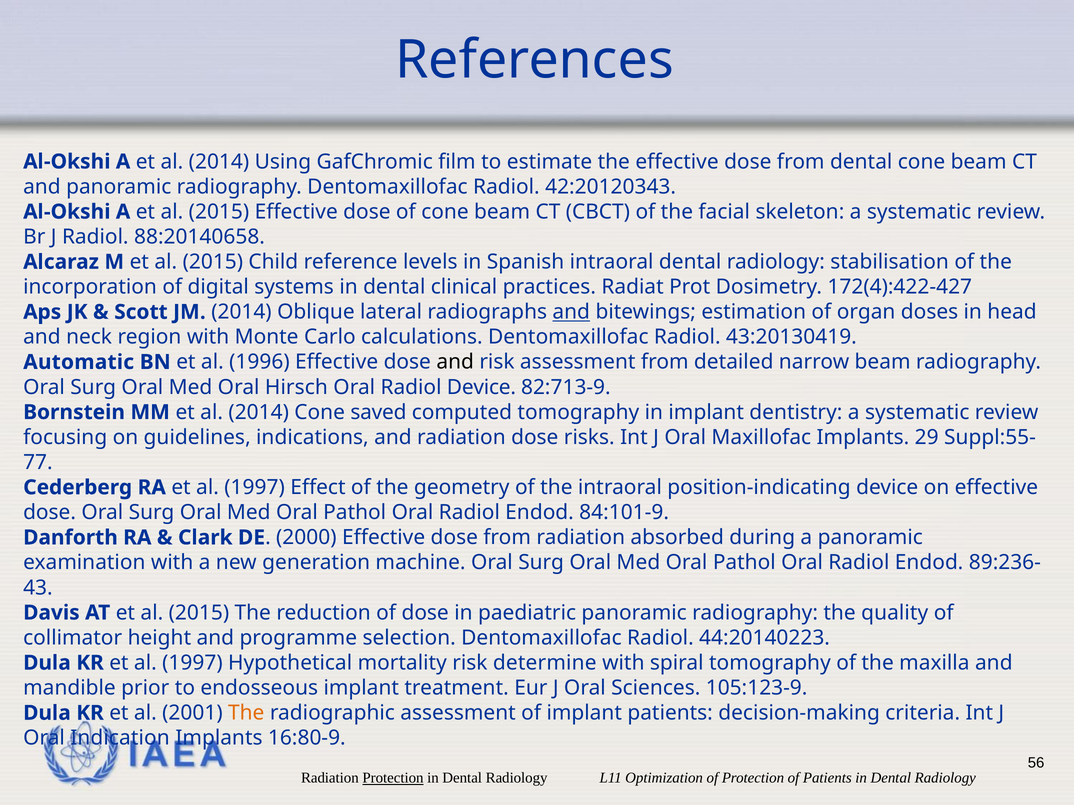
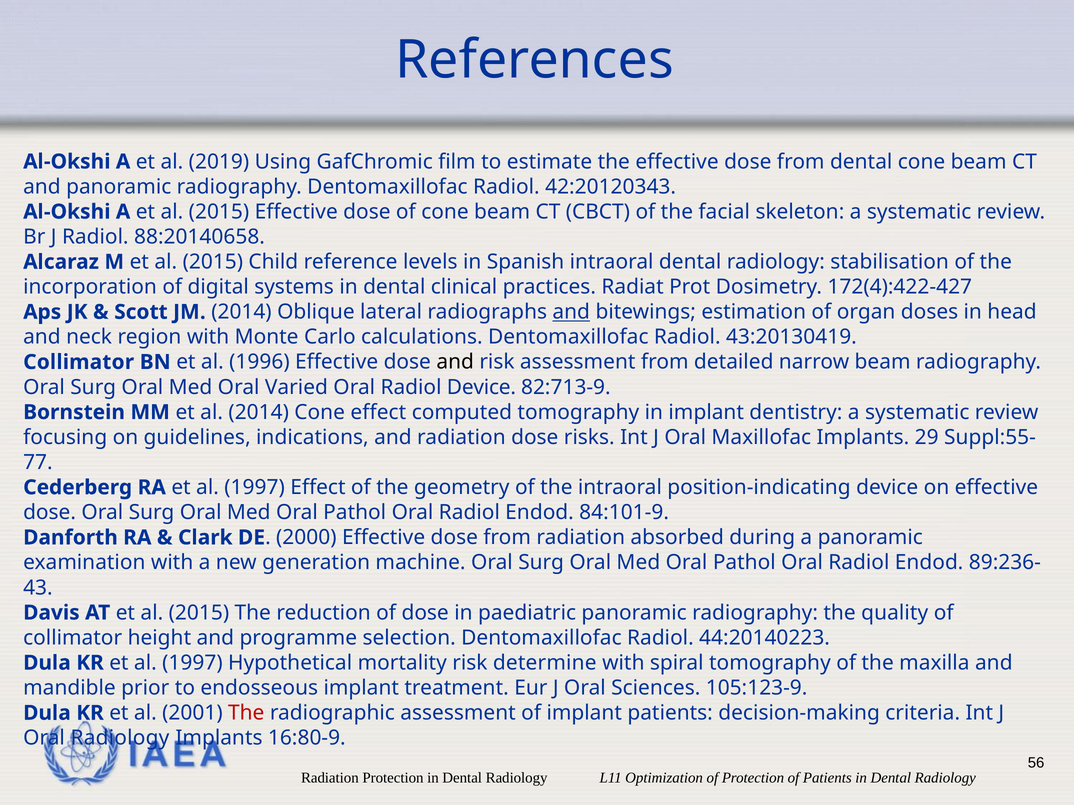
A et al 2014: 2014 -> 2019 (219, 162)
Automatic: Automatic -> Collimator (79, 362)
Hirsch: Hirsch -> Varied (296, 387)
Cone saved: saved -> effect (378, 412)
The colour: orange -> red (246, 713)
Oral Indication: Indication -> Radiology (120, 738)
Protection underline: present -> none (393, 778)
